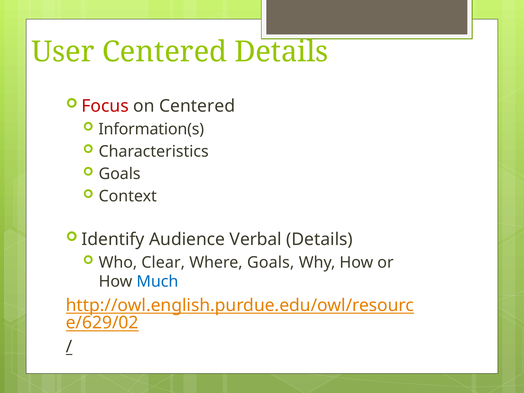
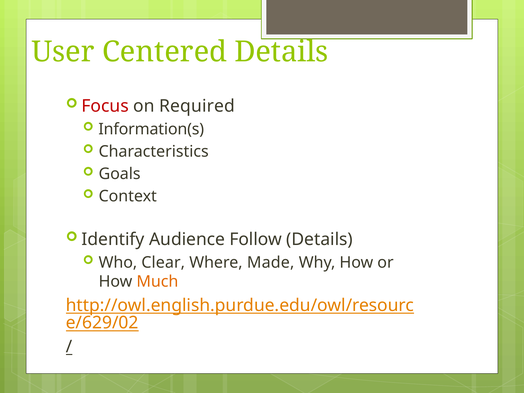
on Centered: Centered -> Required (197, 106)
Verbal: Verbal -> Follow (256, 239)
Where Goals: Goals -> Made (271, 262)
Much colour: blue -> orange (157, 282)
